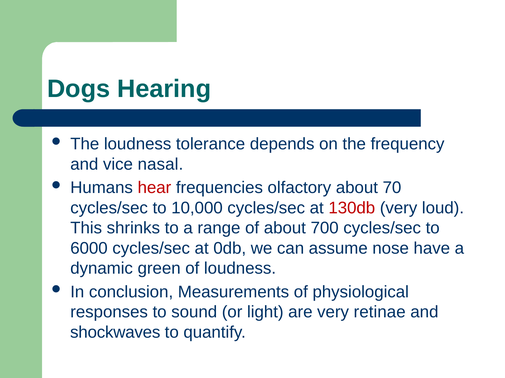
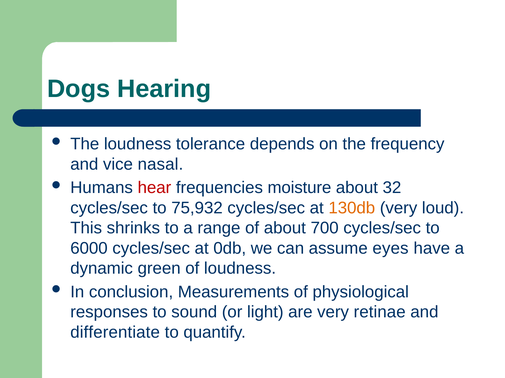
olfactory: olfactory -> moisture (299, 188)
70: 70 -> 32 (392, 188)
10,000: 10,000 -> 75,932 (197, 208)
130db colour: red -> orange (352, 208)
nose: nose -> eyes (391, 249)
shockwaves: shockwaves -> differentiate (115, 333)
